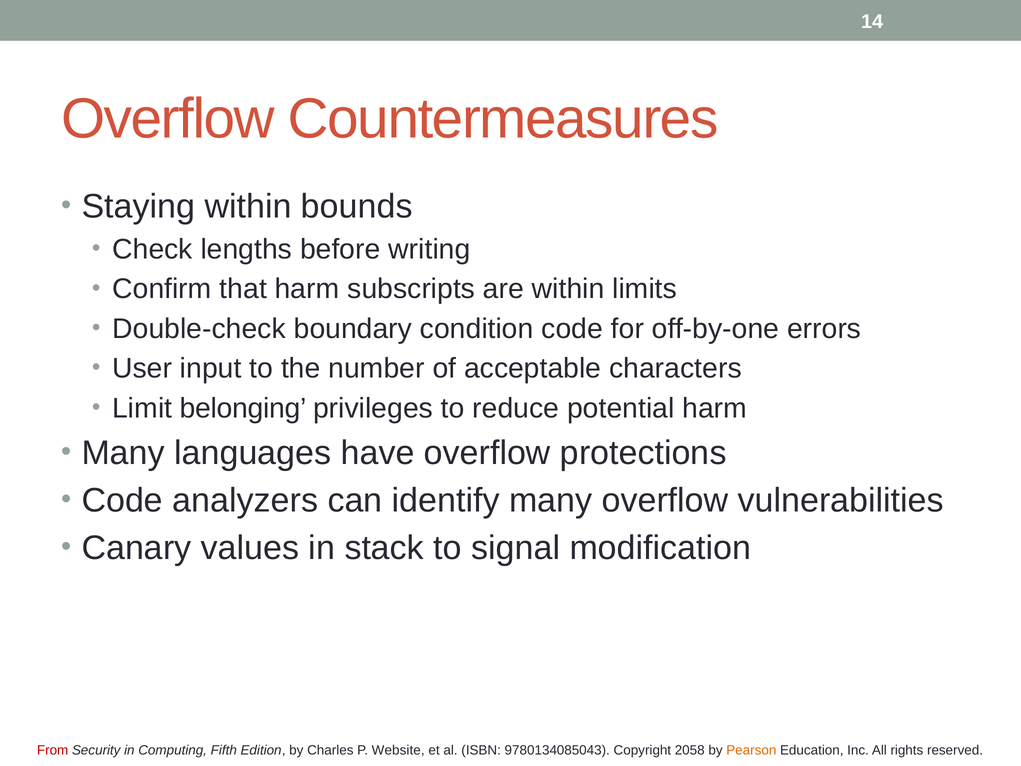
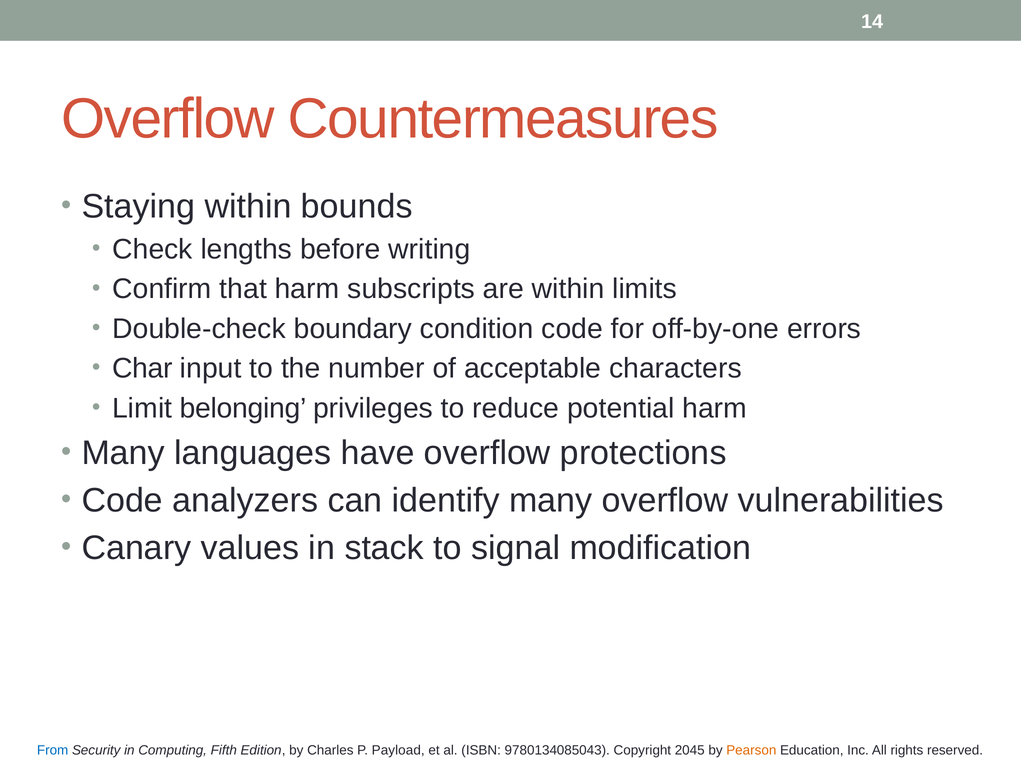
User: User -> Char (142, 368)
From colour: red -> blue (53, 750)
Website: Website -> Payload (398, 750)
2058: 2058 -> 2045 (690, 750)
